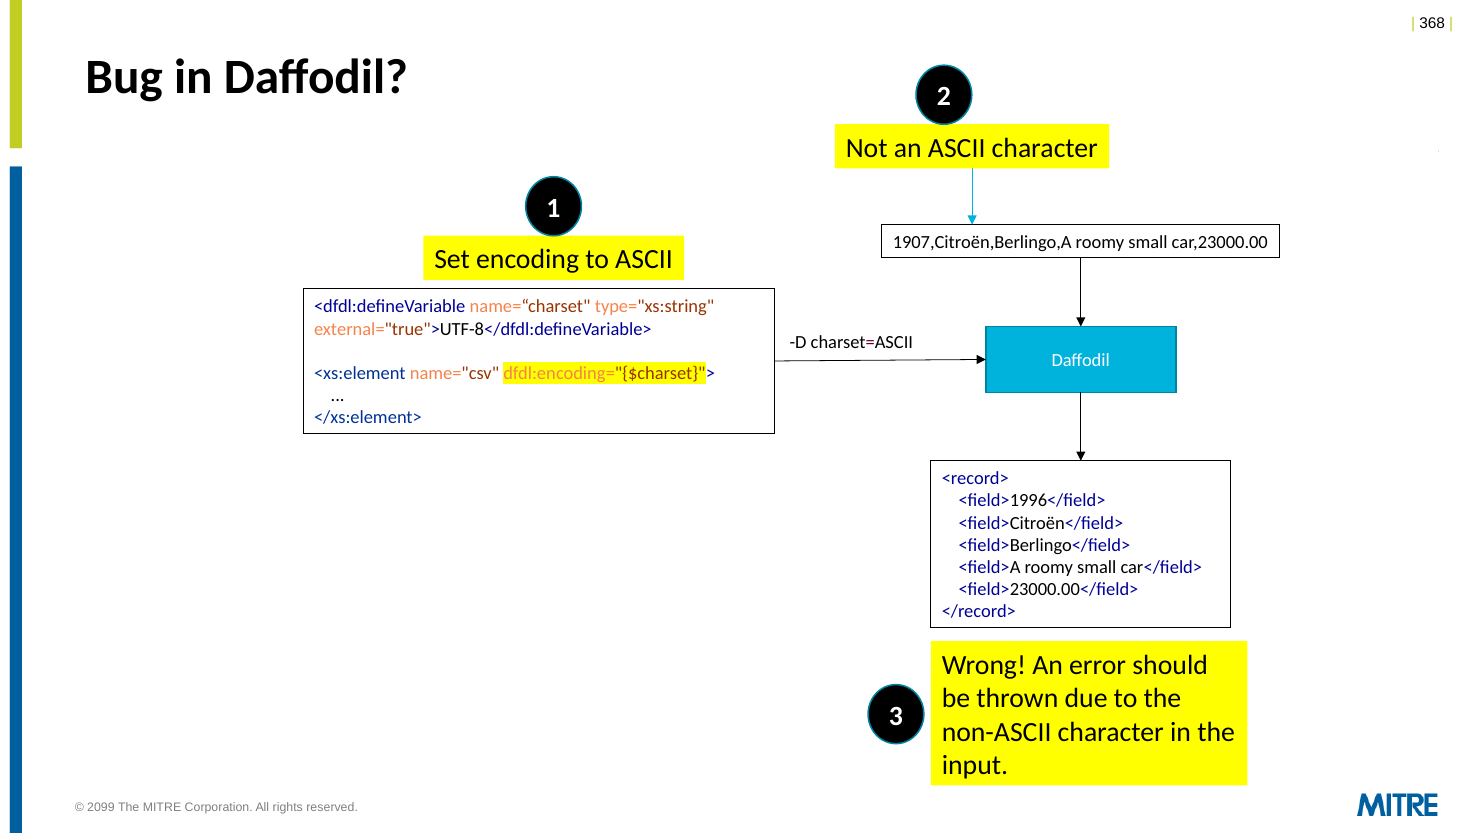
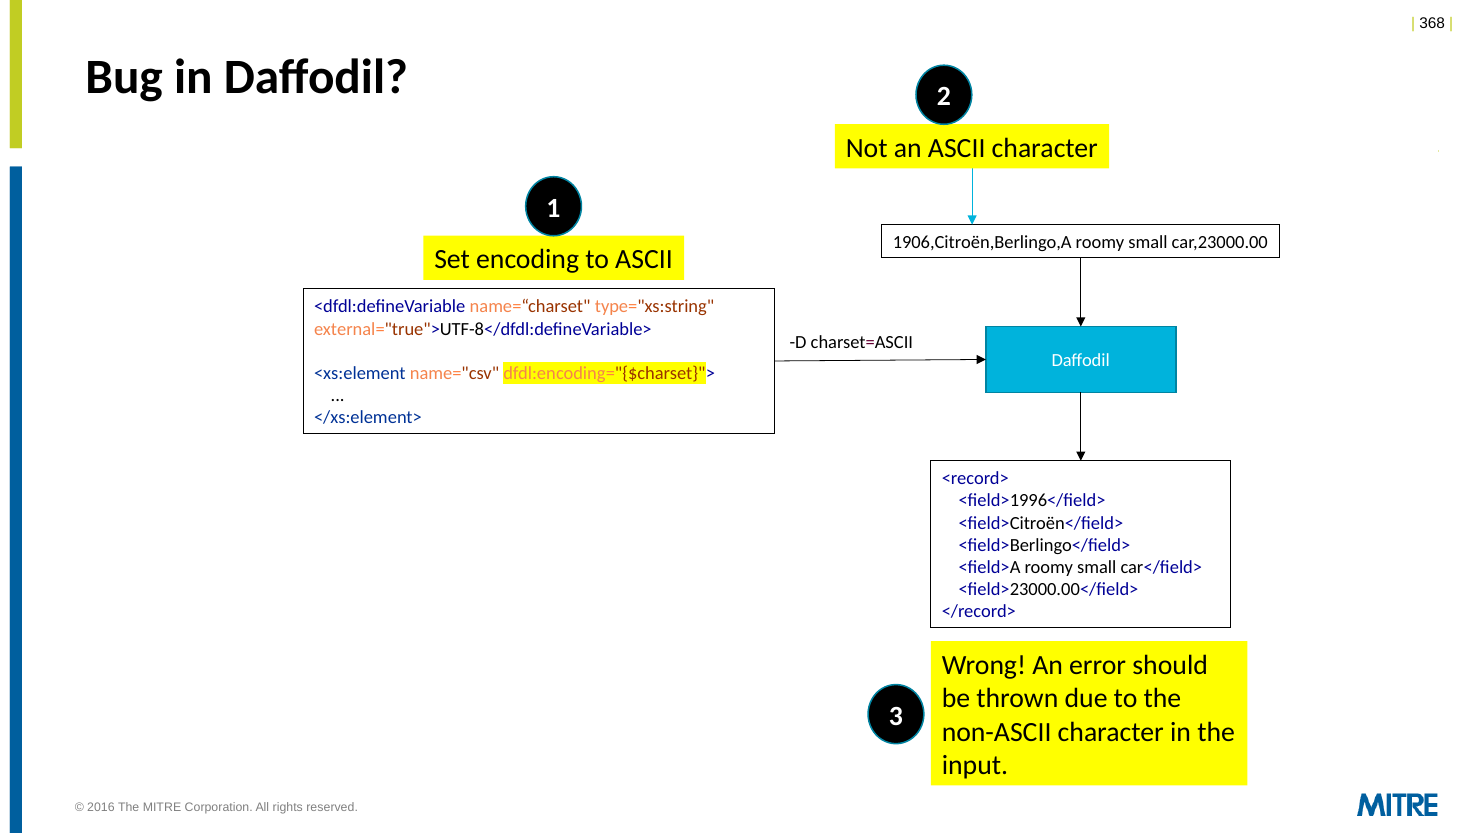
1907,Citroën,Berlingo,A: 1907,Citroën,Berlingo,A -> 1906,Citroën,Berlingo,A (982, 242)
2099: 2099 -> 2016 (101, 807)
